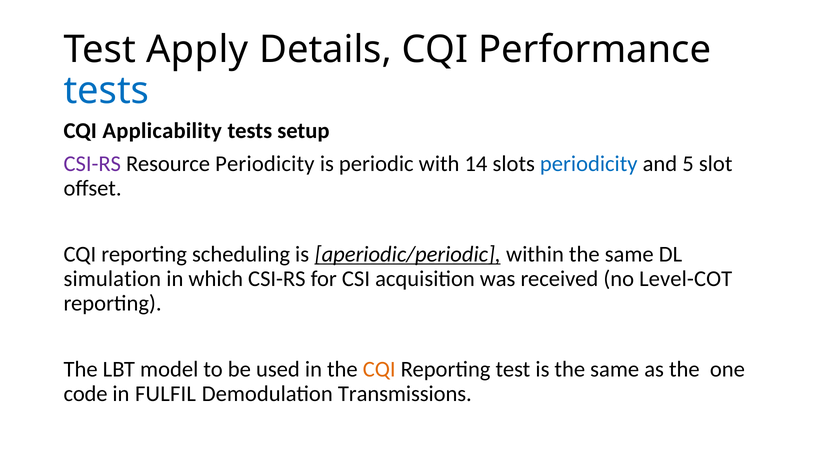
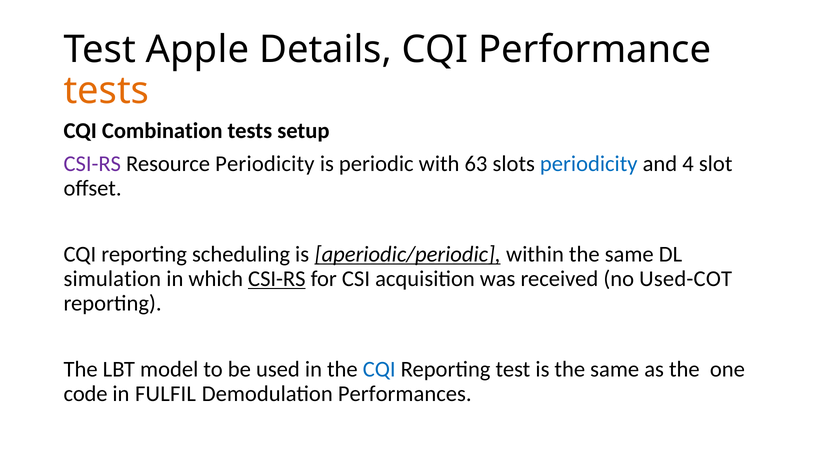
Apply: Apply -> Apple (197, 49)
tests colour: blue -> orange (106, 91)
Applicability: Applicability -> Combination (162, 131)
14: 14 -> 63 (476, 164)
5: 5 -> 4 (688, 164)
CSI-RS underline: none -> present (277, 279)
Level-COT: Level-COT -> Used-COT (686, 279)
CQI colour: orange -> blue (379, 369)
Transmissions: Transmissions -> Performances (405, 394)
